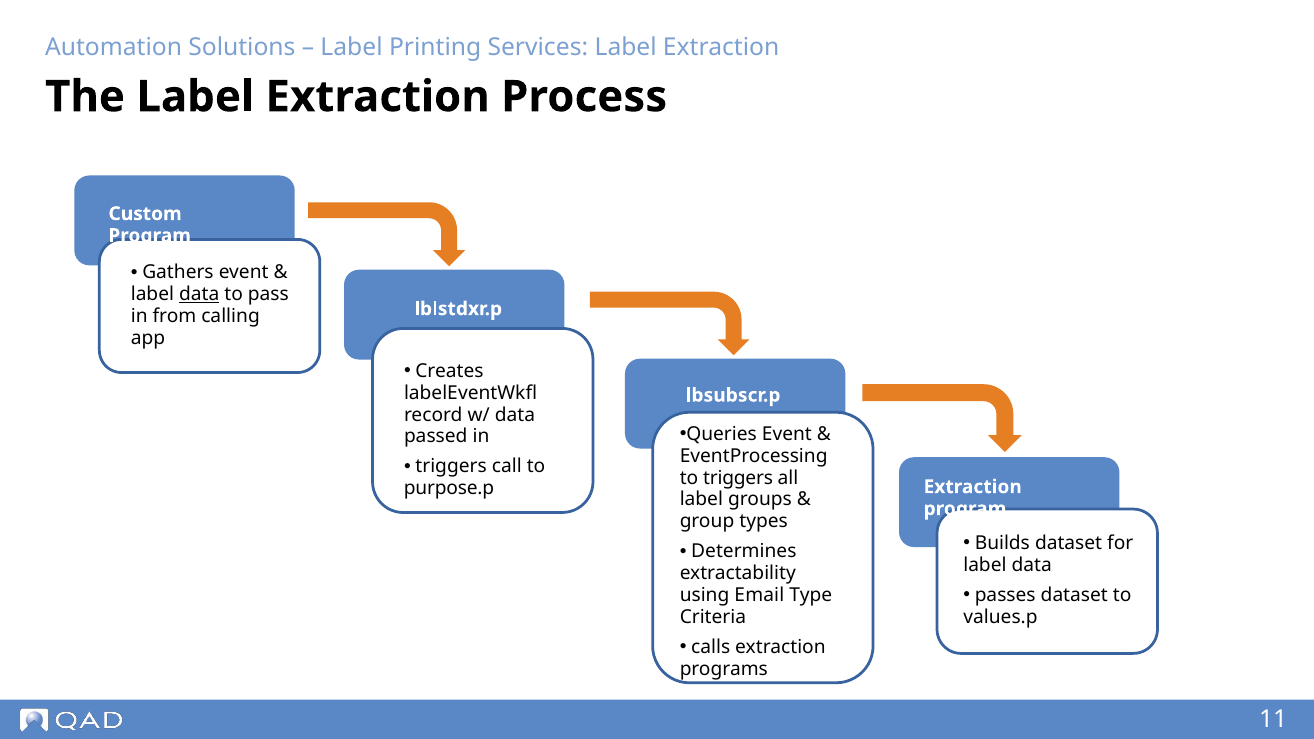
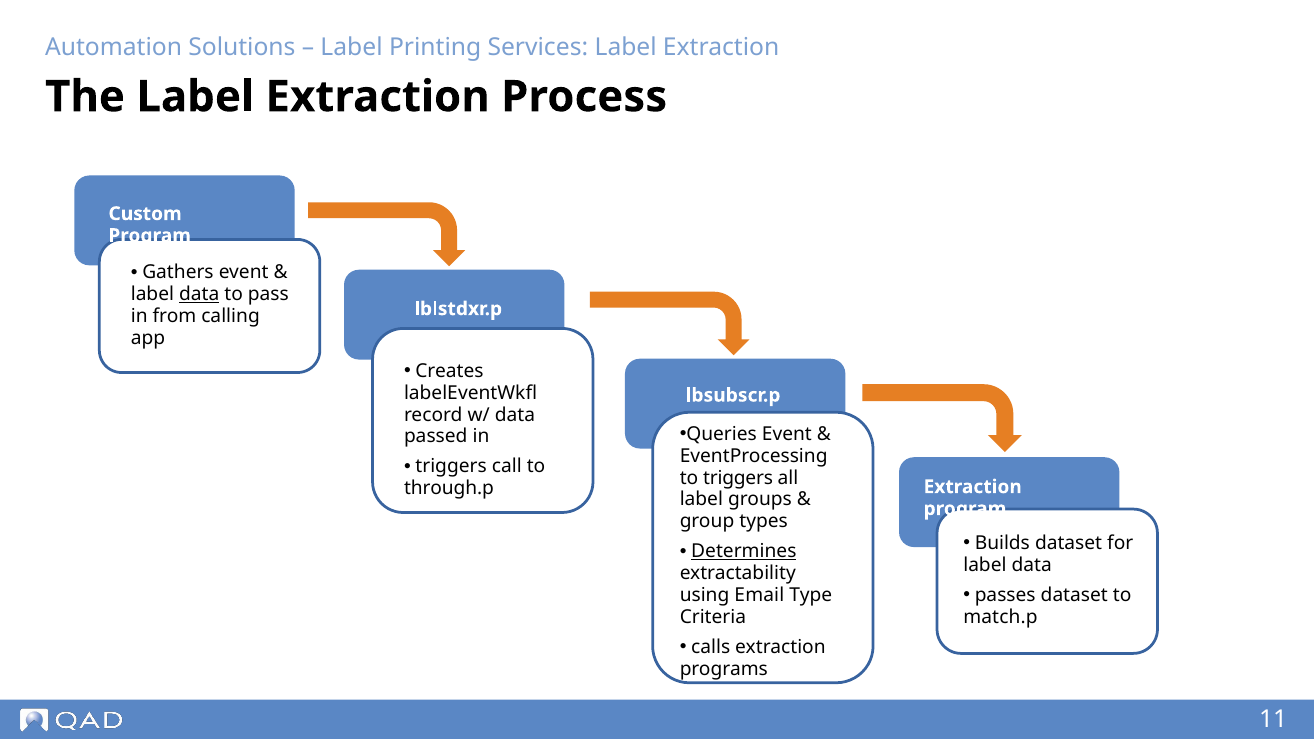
purpose.p: purpose.p -> through.p (449, 489)
Determines underline: none -> present (744, 552)
values.p: values.p -> match.p (1000, 617)
